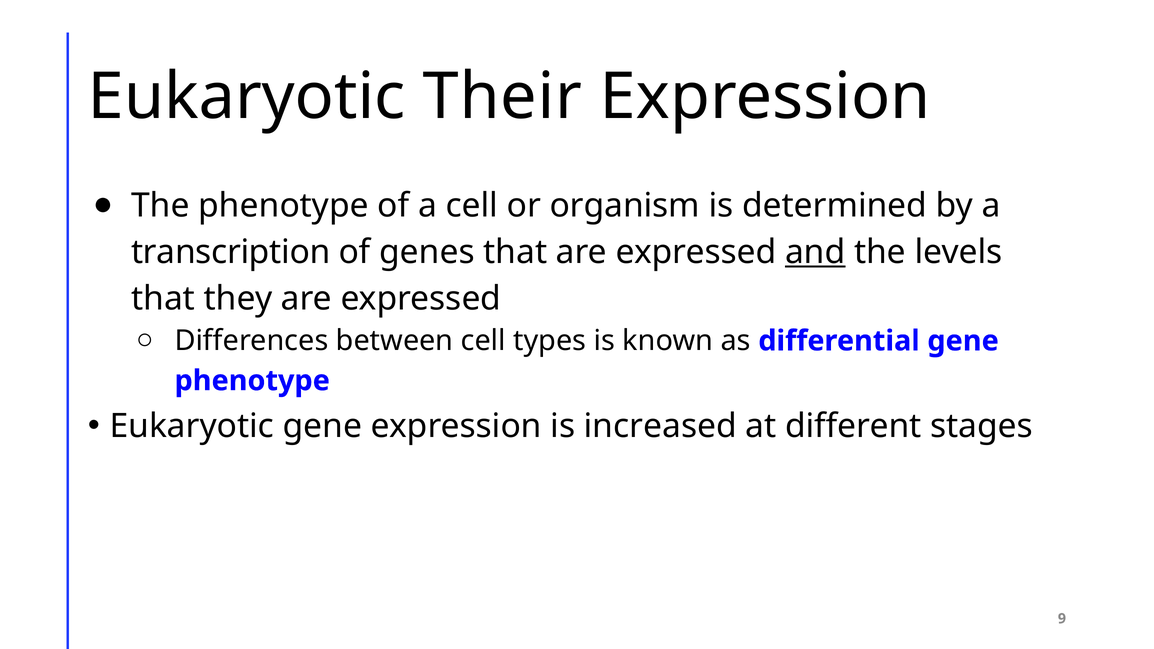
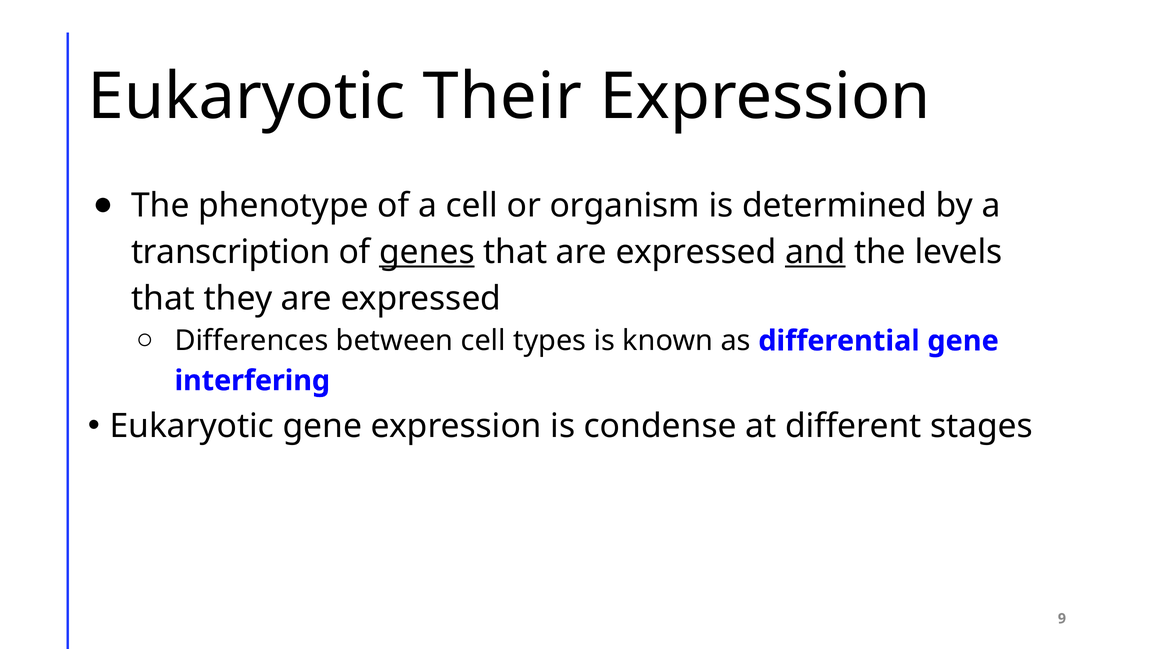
genes underline: none -> present (427, 252)
phenotype: phenotype -> interfering (252, 381)
increased: increased -> condense (660, 426)
